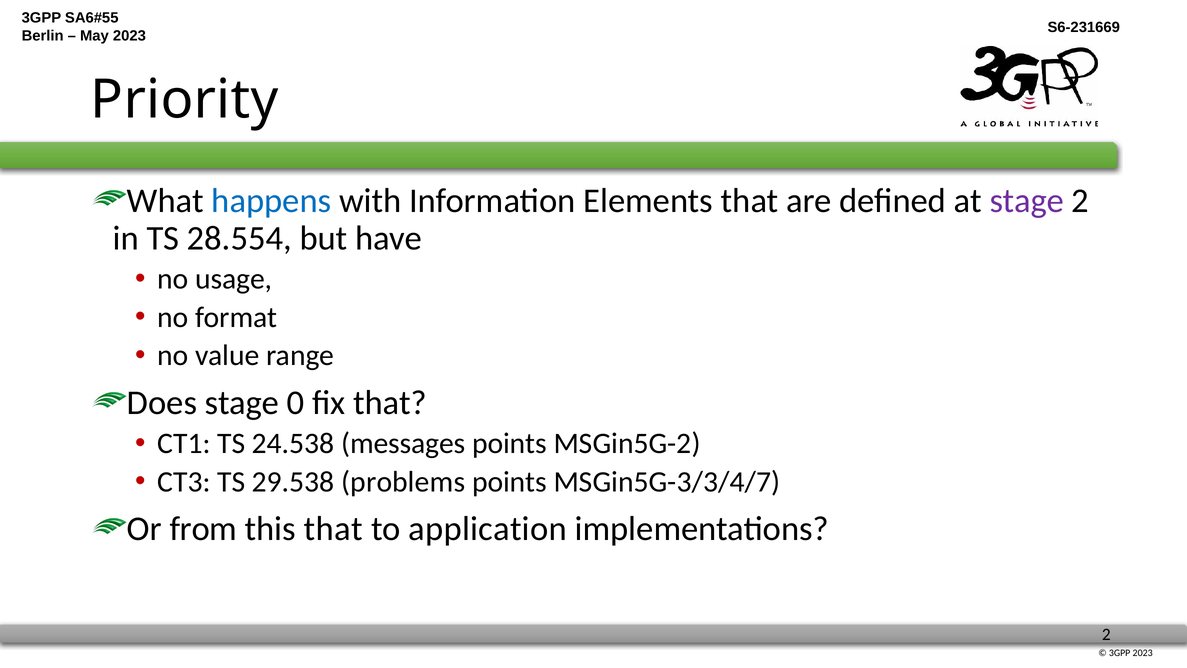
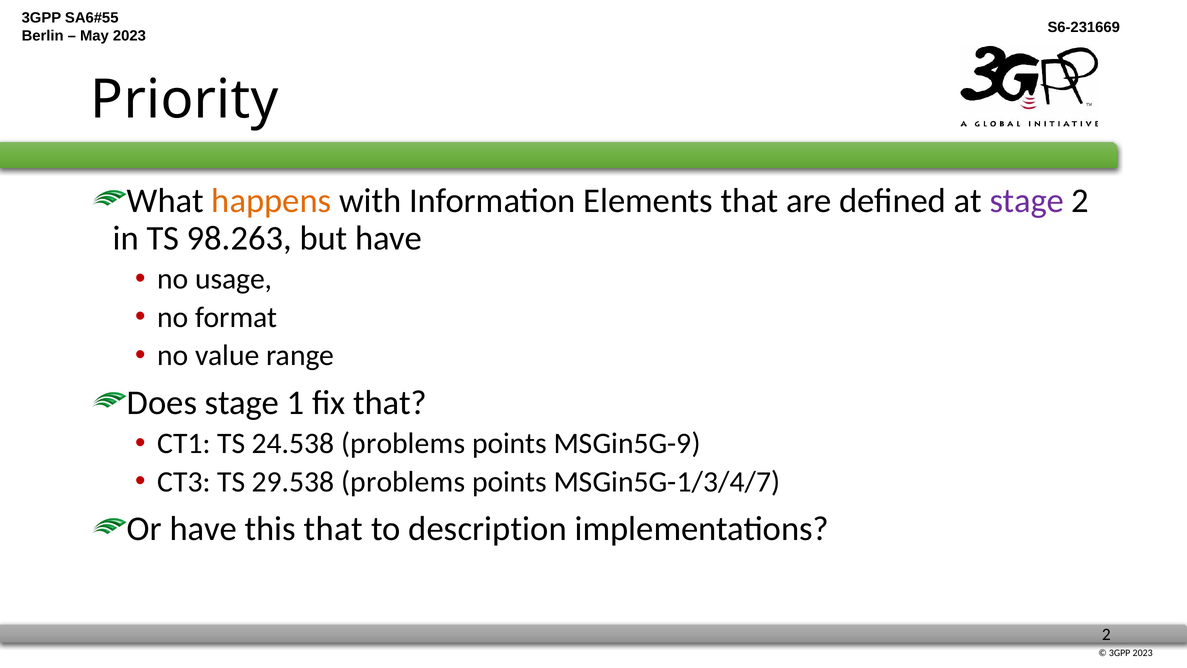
happens colour: blue -> orange (271, 201)
28.554: 28.554 -> 98.263 (239, 238)
0: 0 -> 1 (296, 402)
24.538 messages: messages -> problems (403, 443)
MSGin5G-2: MSGin5G-2 -> MSGin5G-9 (627, 443)
MSGin5G-3/3/4/7: MSGin5G-3/3/4/7 -> MSGin5G-1/3/4/7 (667, 482)
Or from: from -> have (203, 529)
application: application -> description (488, 529)
